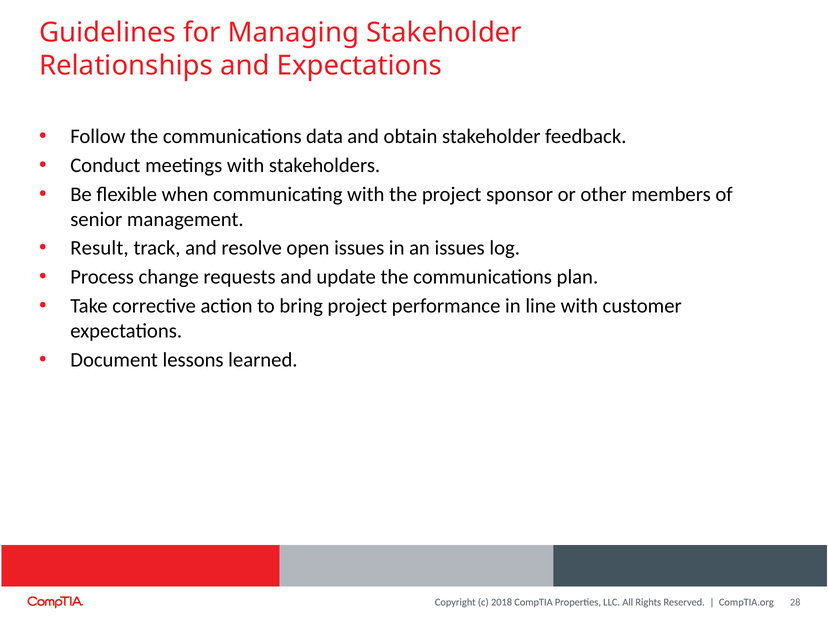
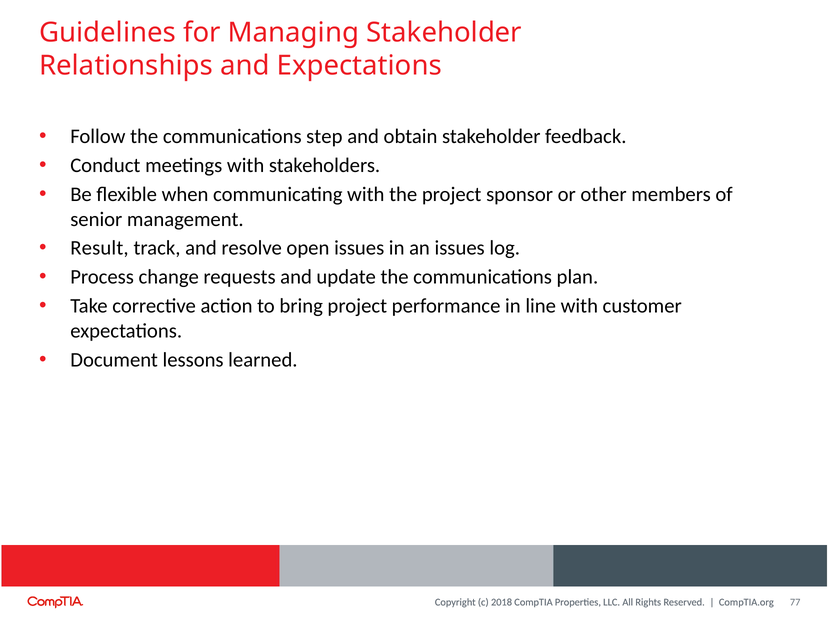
data: data -> step (324, 136)
28: 28 -> 77 (795, 602)
